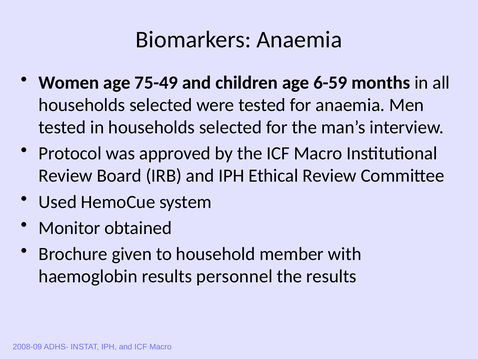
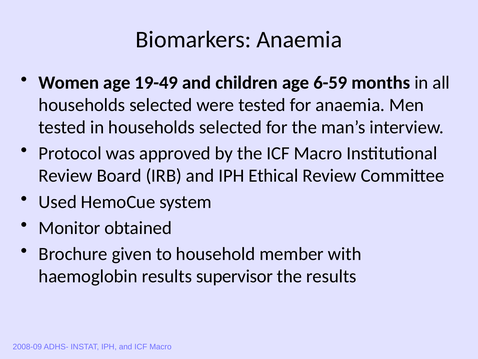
75-49: 75-49 -> 19-49 (156, 83)
personnel: personnel -> supervisor (235, 276)
